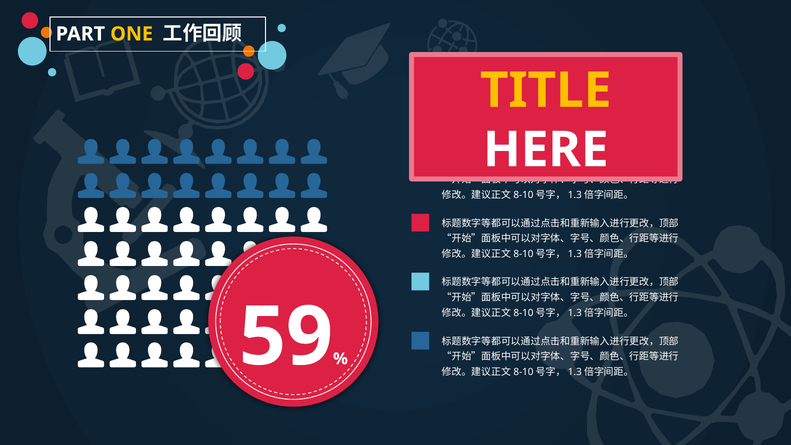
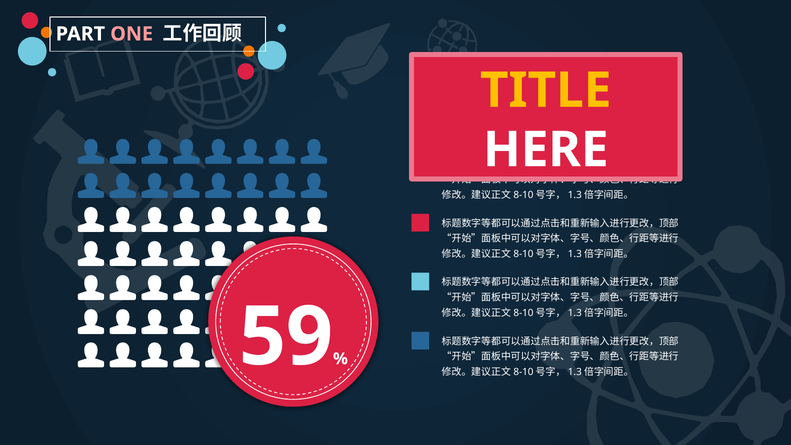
ONE colour: yellow -> pink (132, 34)
